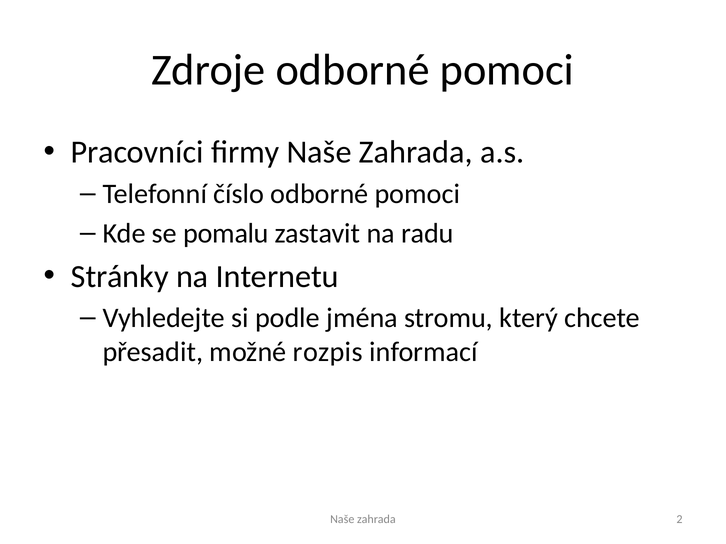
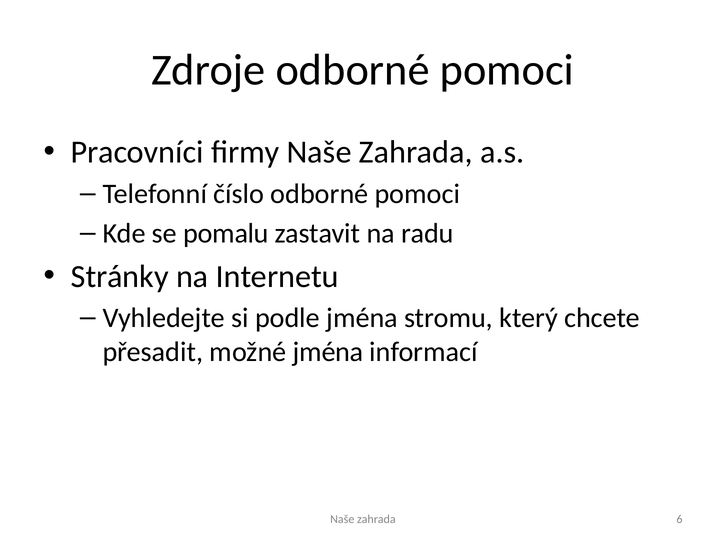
možné rozpis: rozpis -> jména (328, 352)
2: 2 -> 6 (679, 520)
